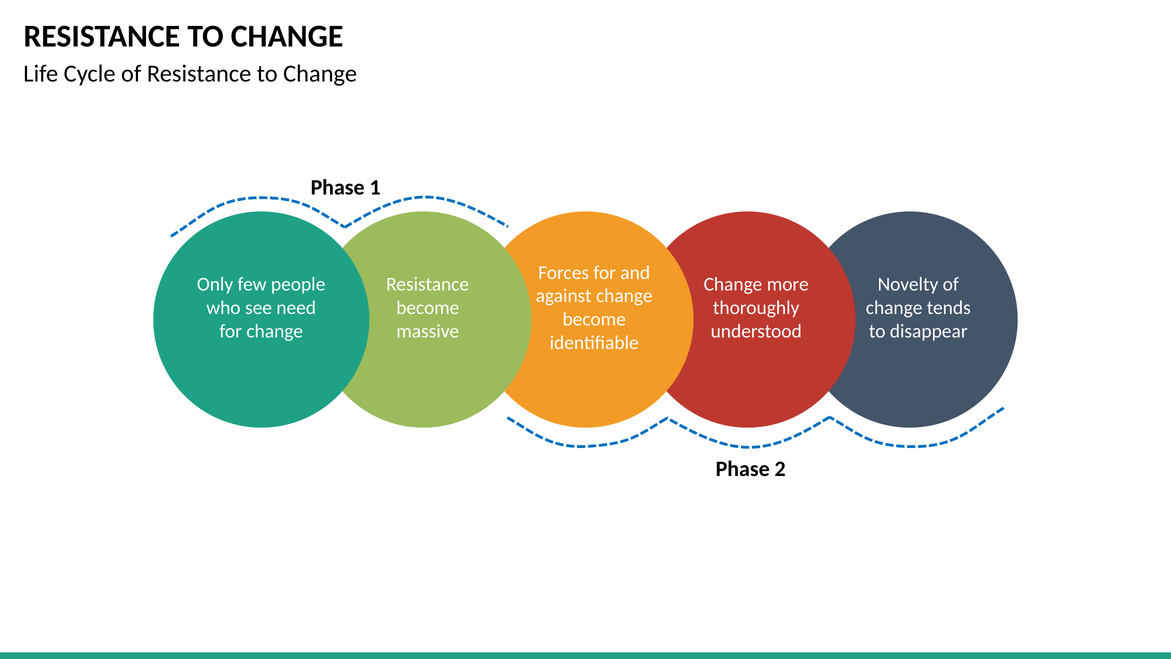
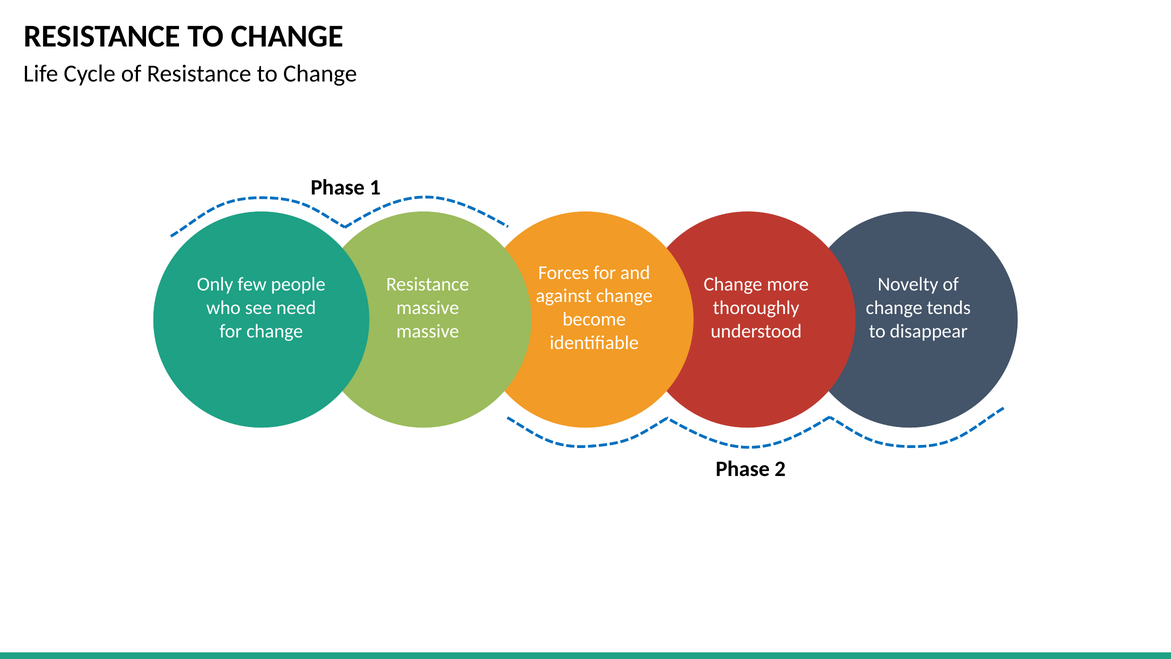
become: become -> massive (428, 308)
